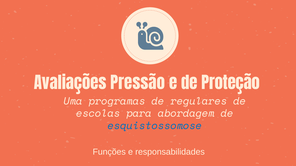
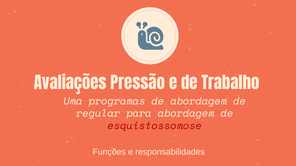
Proteção: Proteção -> Trabalho (230, 84)
de regulares: regulares -> abordagem (199, 101)
escolas: escolas -> regular (98, 114)
esquistossomose colour: blue -> red (155, 126)
